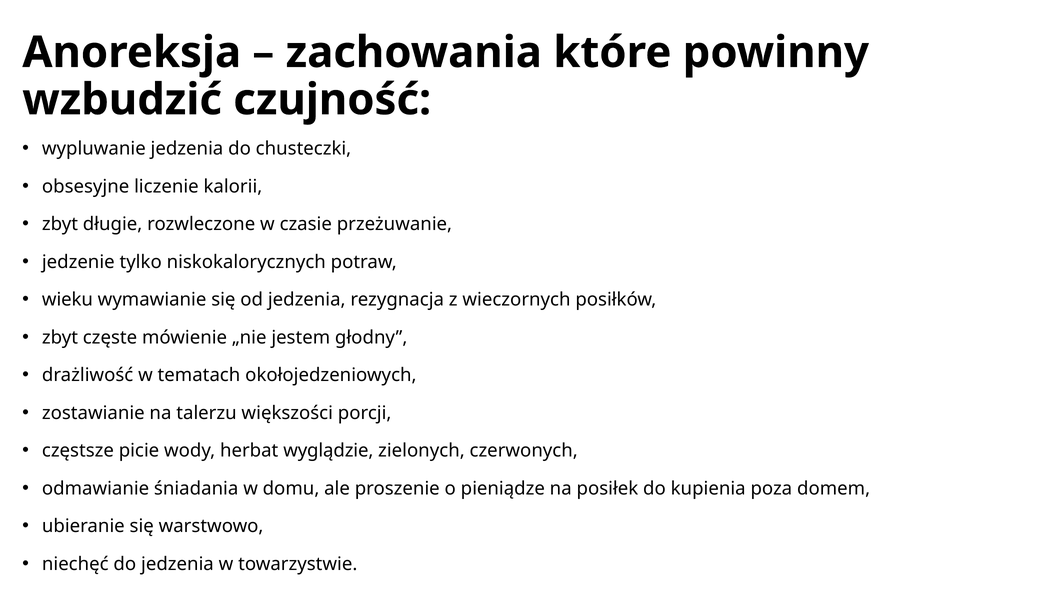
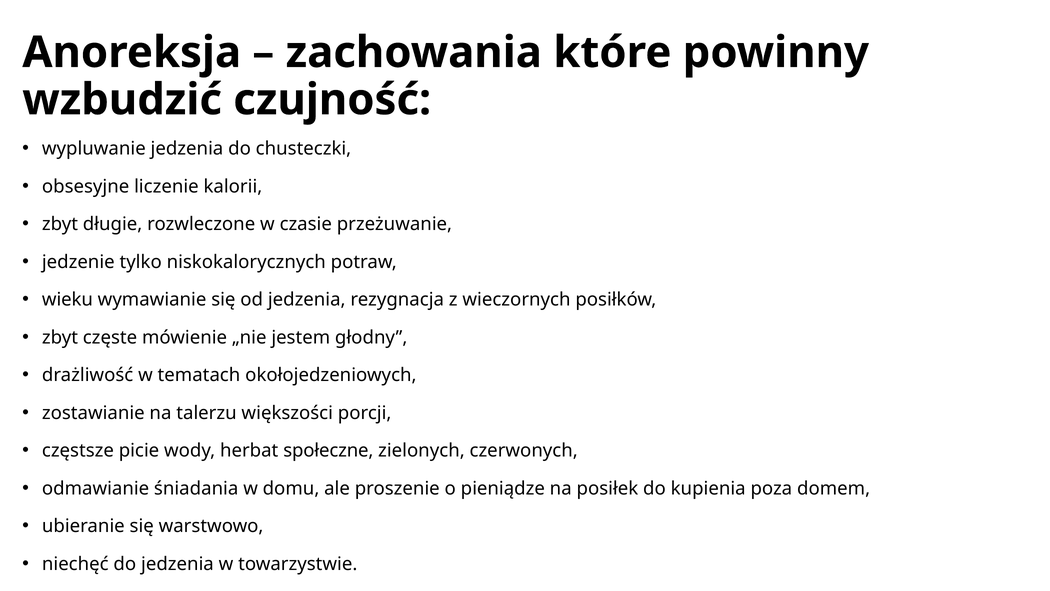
wyglądzie: wyglądzie -> społeczne (328, 450)
